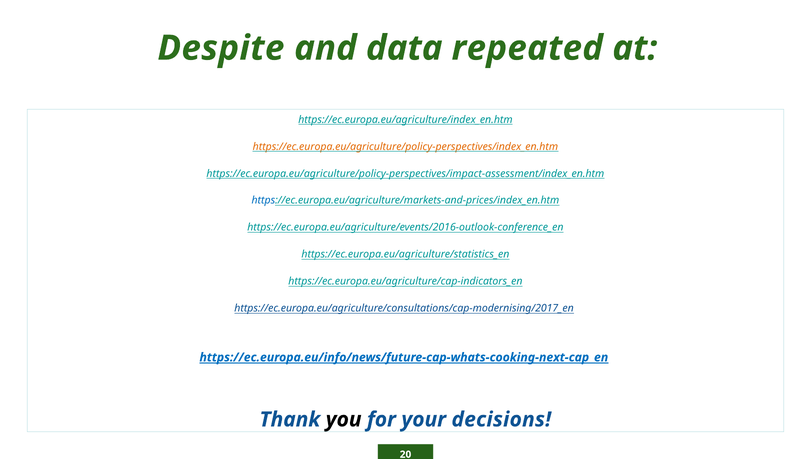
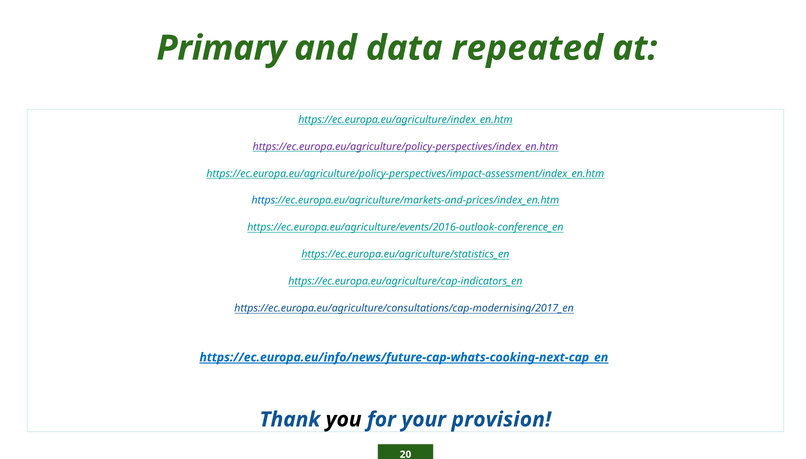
Despite: Despite -> Primary (221, 48)
https://ec.europa.eu/agriculture/policy-perspectives/index_en.htm colour: orange -> purple (405, 147)
decisions: decisions -> provision (501, 419)
